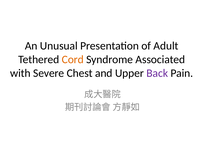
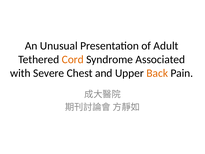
Back colour: purple -> orange (157, 73)
